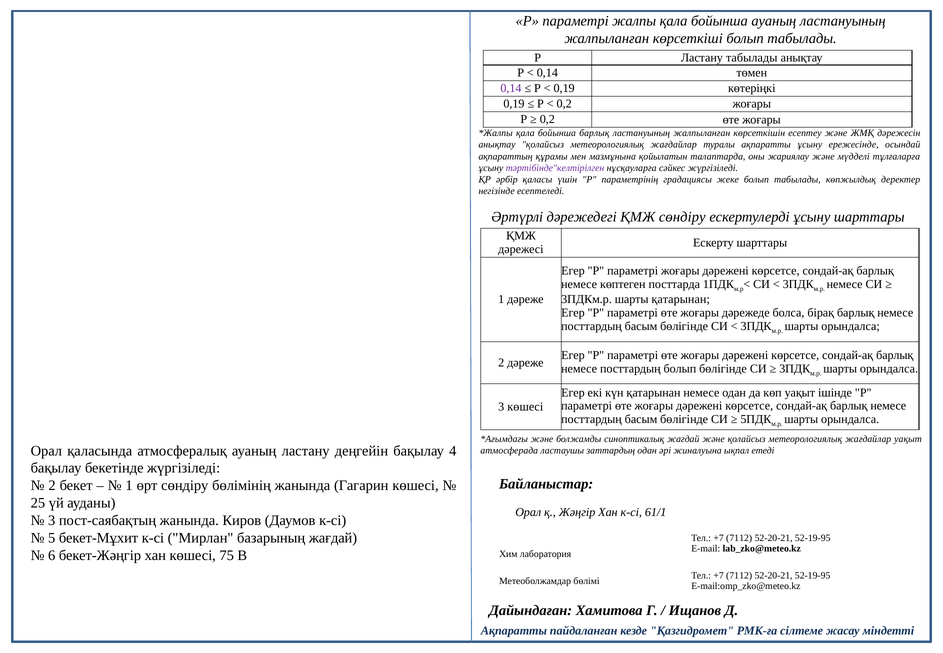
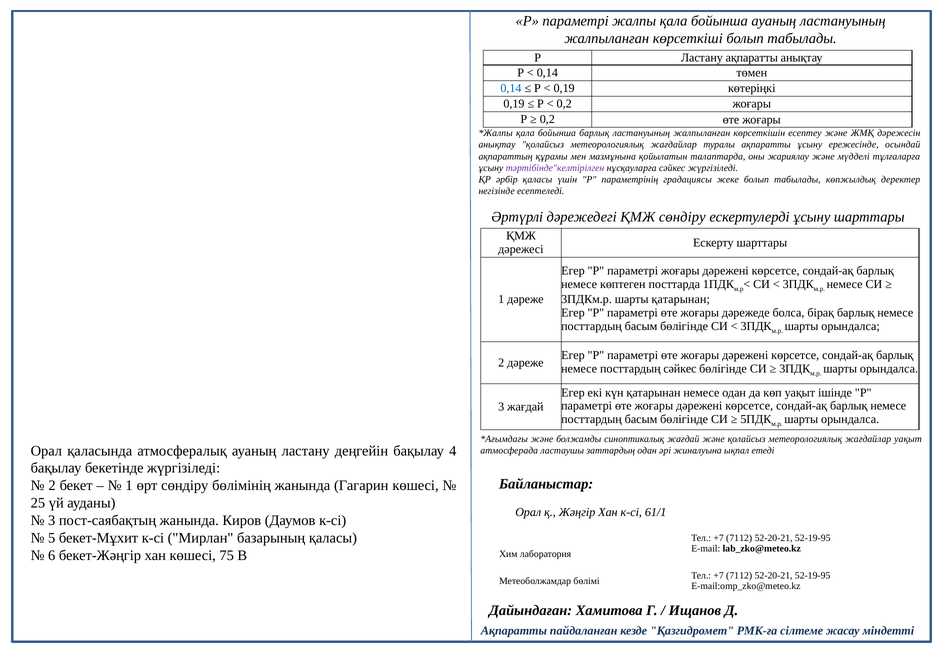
Ластану табылады: табылады -> ақпаратты (752, 58)
0,14 colour: purple -> blue (511, 88)
посттардың болып: болып -> сәйкес (680, 368)
3 көшесі: көшесі -> жағдай (525, 407)
базарының жағдай: жағдай -> қаласы (333, 538)
